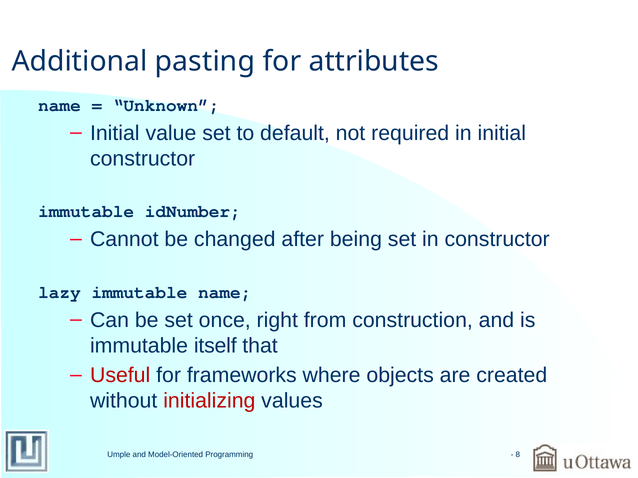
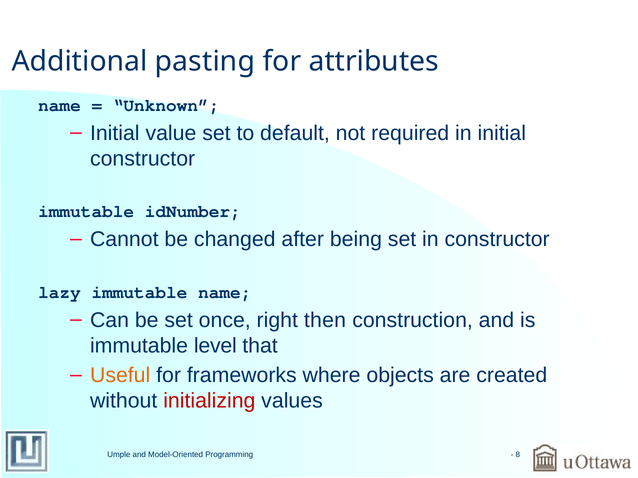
from: from -> then (325, 320)
itself: itself -> level (215, 346)
Useful colour: red -> orange (120, 376)
